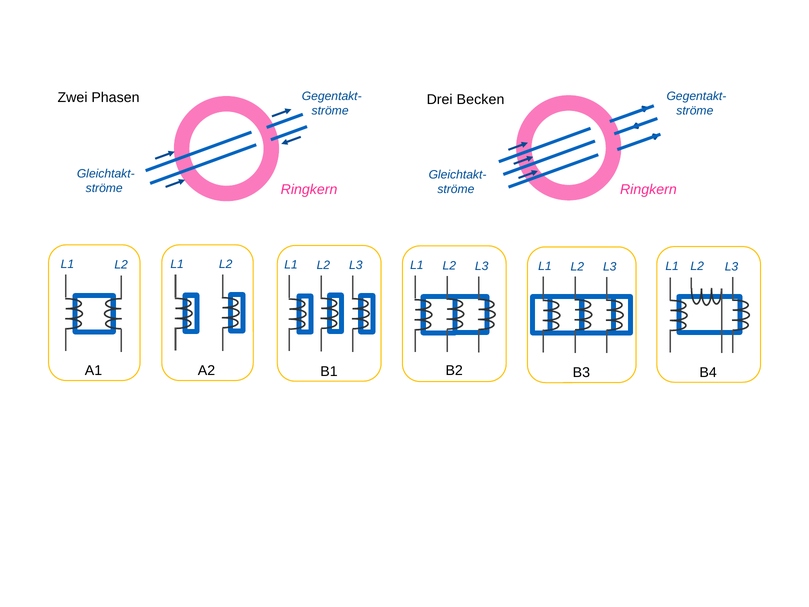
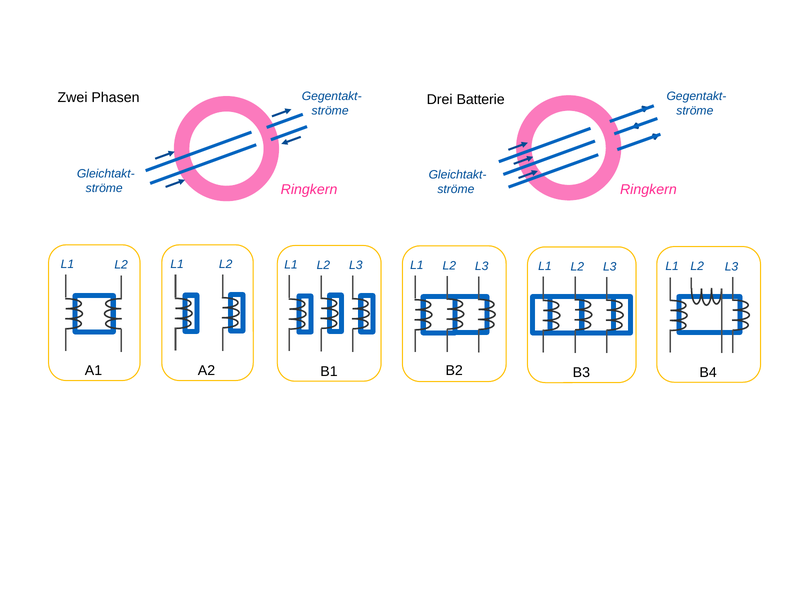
Becken: Becken -> Batterie (481, 99)
